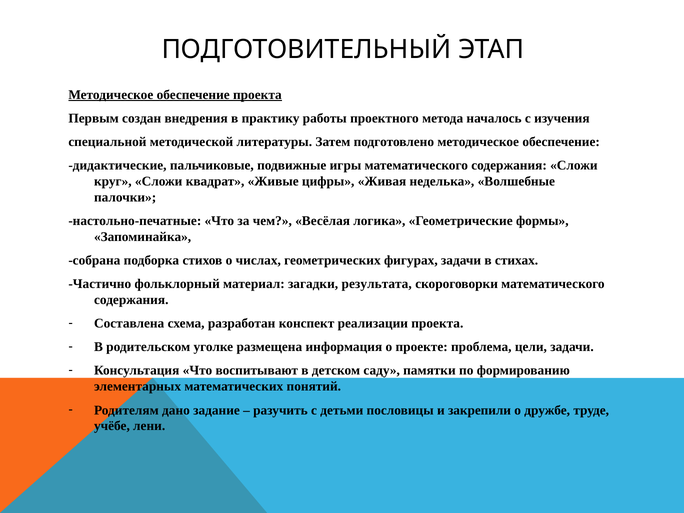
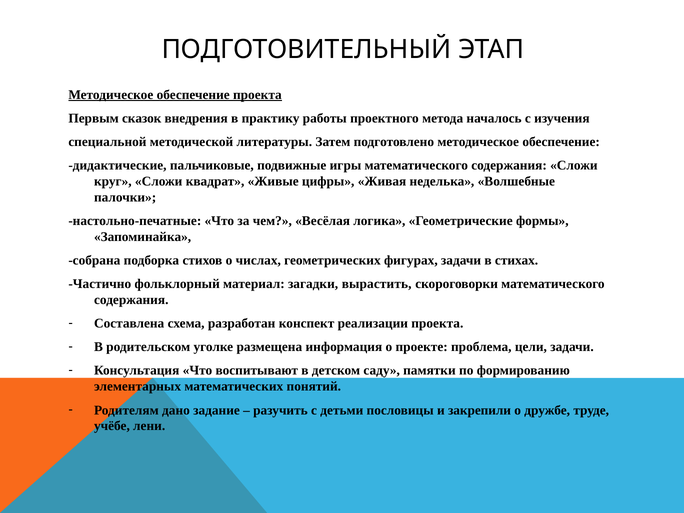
создан: создан -> сказок (142, 118)
результата: результата -> вырастить (377, 284)
